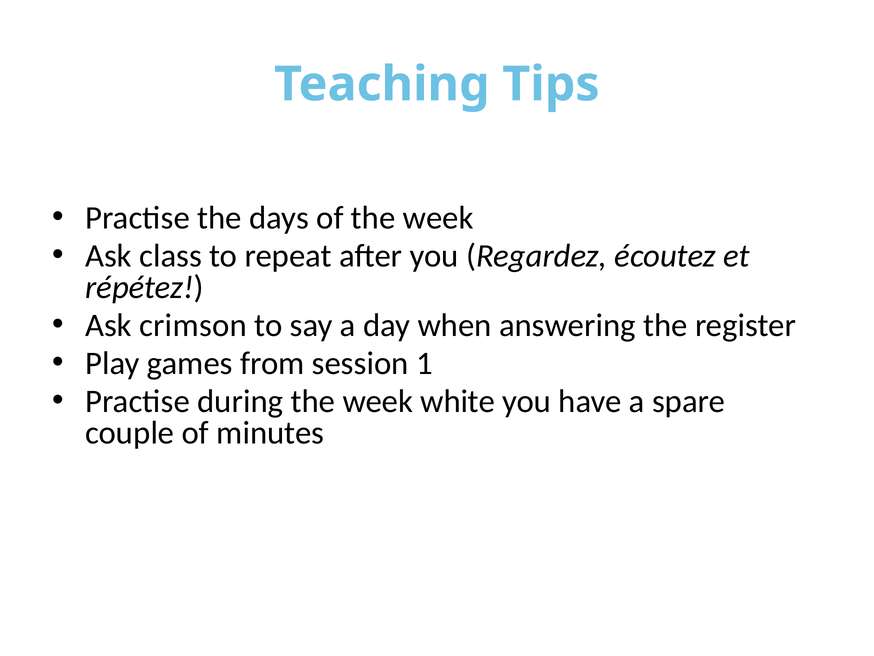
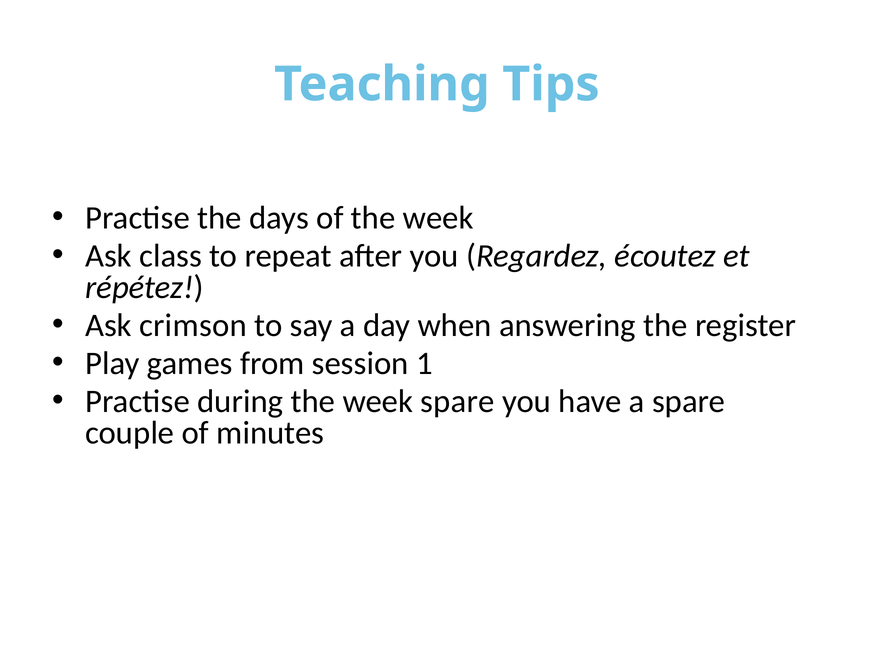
week white: white -> spare (457, 401)
